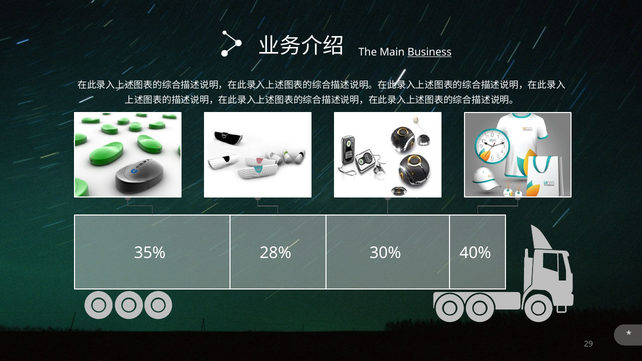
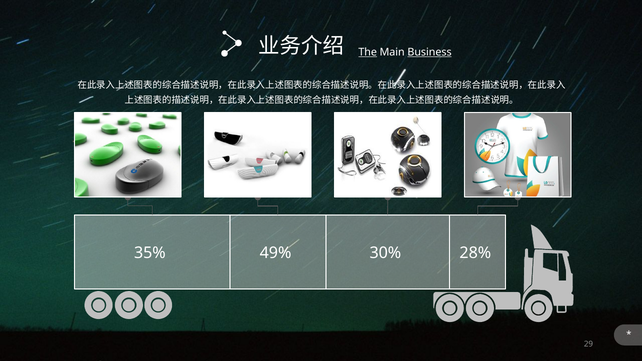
The underline: none -> present (368, 52)
28%: 28% -> 49% (276, 253)
40%: 40% -> 28% (475, 253)
